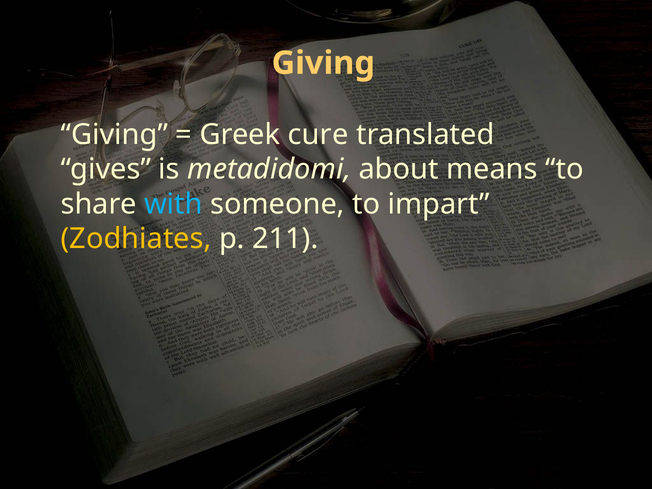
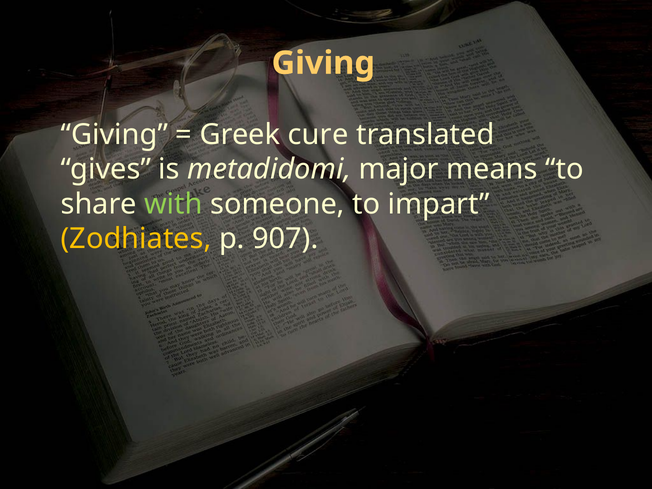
about: about -> major (399, 169)
with colour: light blue -> light green (173, 204)
211: 211 -> 907 (285, 239)
